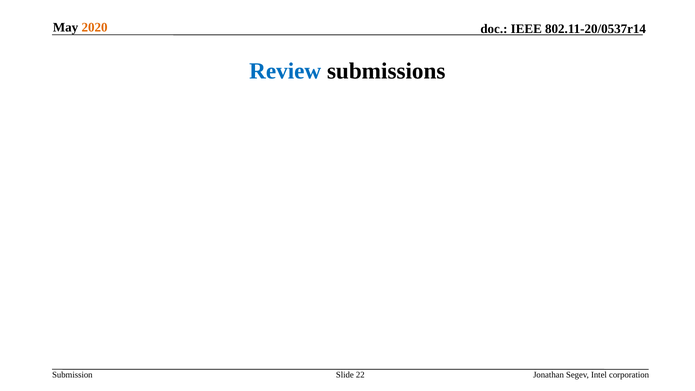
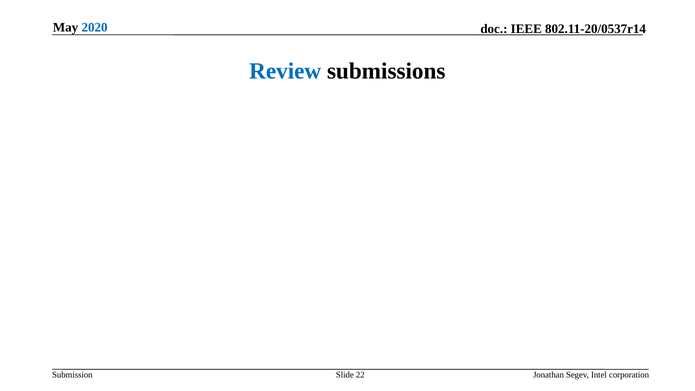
2020 colour: orange -> blue (95, 28)
